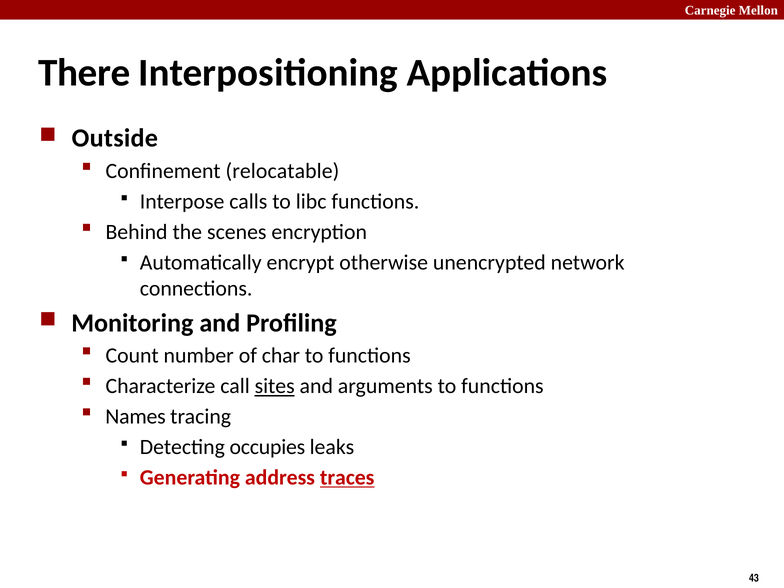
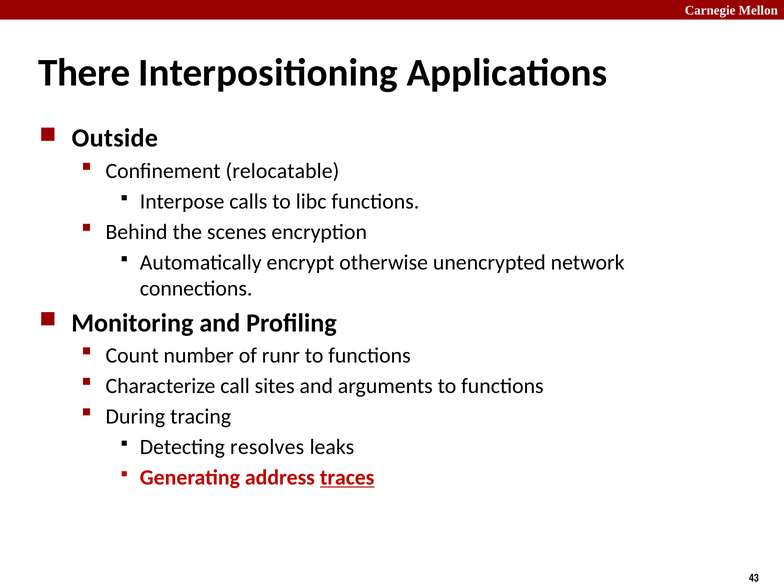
char: char -> runr (281, 356)
sites underline: present -> none (275, 386)
Names: Names -> During (135, 417)
occupies: occupies -> resolves (267, 447)
